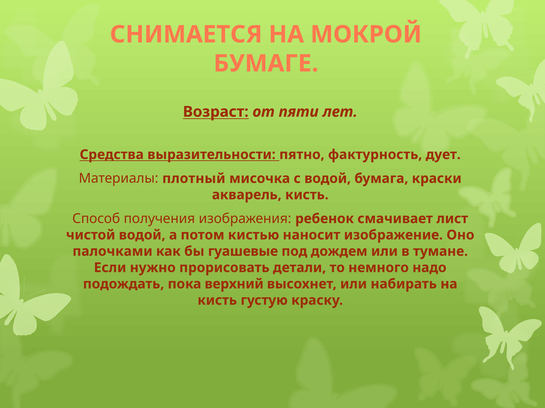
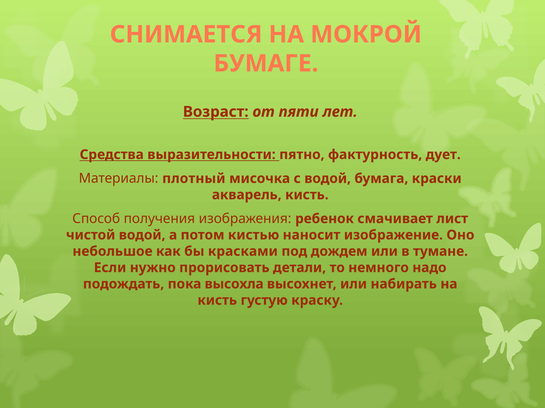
палочками: палочками -> небольшое (112, 252)
гуашевые: гуашевые -> красками (243, 252)
верхний: верхний -> высохла (234, 284)
